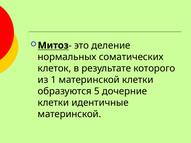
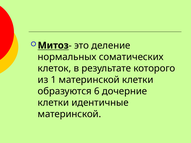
5: 5 -> 6 (97, 91)
